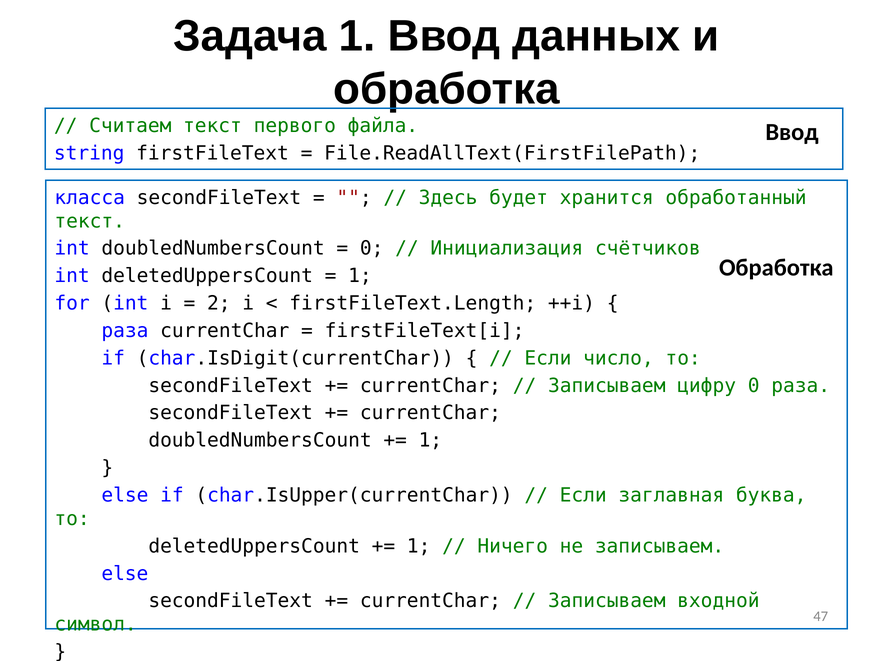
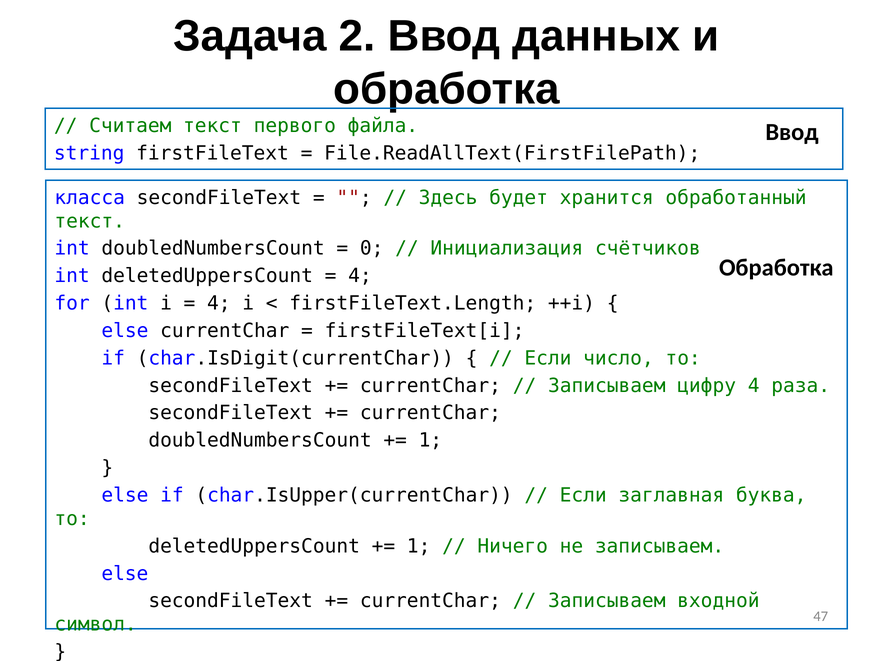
Задача 1: 1 -> 2 (357, 36)
1: 1 -> 4 (360, 276)
2: 2 -> 4 (219, 303)
раза: раза -> else (125, 331)
цифру 0: 0 -> 4 (754, 385)
